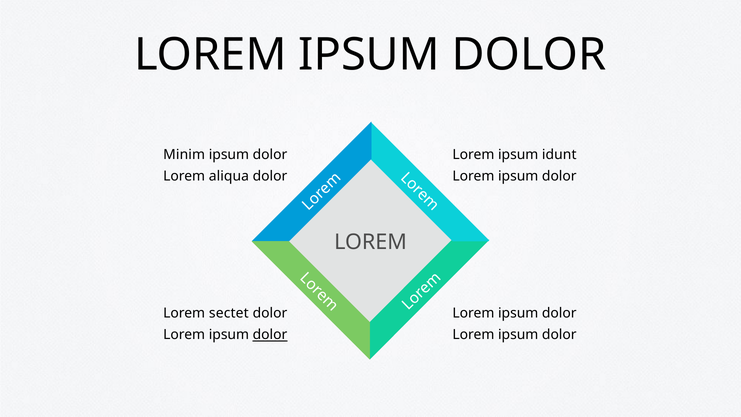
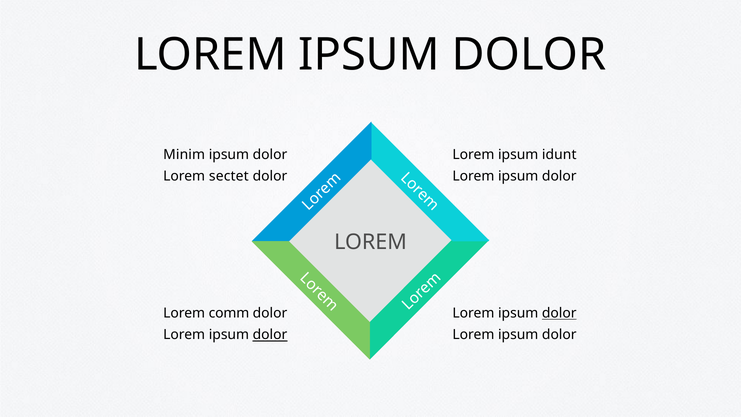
aliqua: aliqua -> sectet (229, 176)
sectet: sectet -> comm (229, 313)
dolor underline: none -> present (559, 313)
